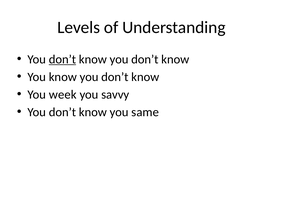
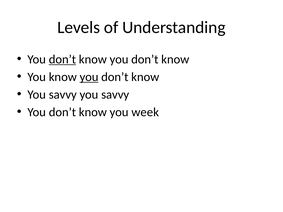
you underline: none -> present (89, 77)
week: week -> savvy (63, 95)
same: same -> week (145, 112)
